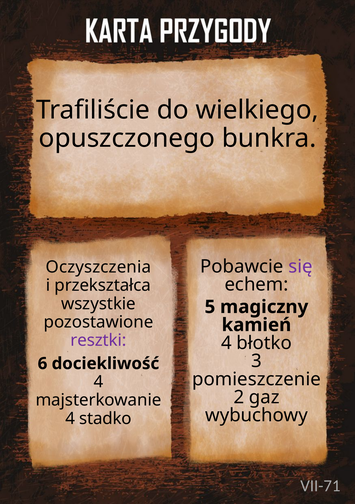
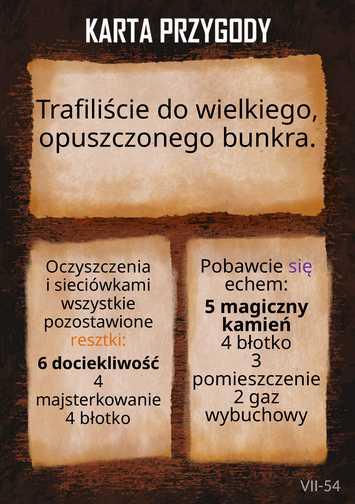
przekształca: przekształca -> sieciówkami (103, 286)
resztki colour: purple -> orange (98, 340)
stadko: stadko -> błotko (105, 419)
VII-71: VII-71 -> VII-54 (320, 486)
